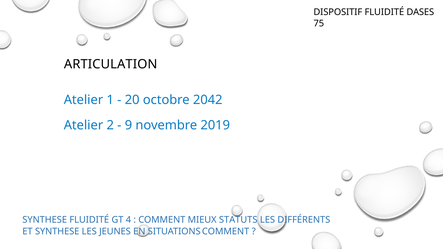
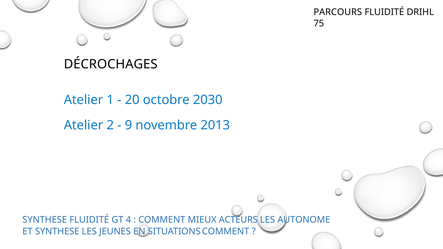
DISPOSITIF: DISPOSITIF -> PARCOURS (338, 12)
DASES: DASES -> DRIHL (420, 12)
ARTICULATION: ARTICULATION -> DÉCROCHAGES (111, 64)
2042: 2042 -> 2030 (208, 100)
2019: 2019 -> 2013 (215, 125)
STATUTS: STATUTS -> ACTEURS (238, 220)
DIFFÉRENTS: DIFFÉRENTS -> AUTONOME (304, 220)
